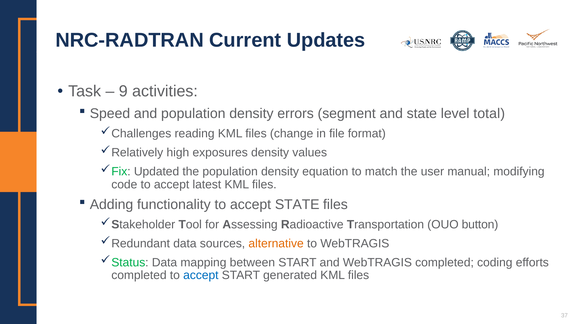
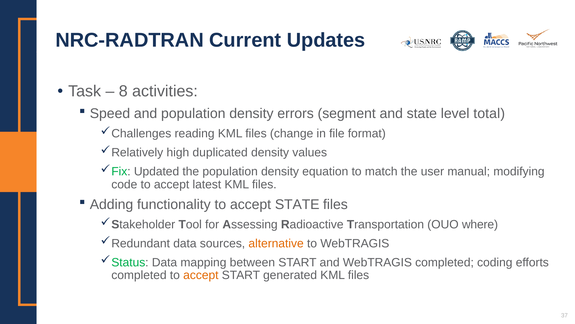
9: 9 -> 8 (123, 91)
exposures: exposures -> duplicated (220, 152)
button: button -> where (480, 224)
accept colour: blue -> orange (201, 275)
